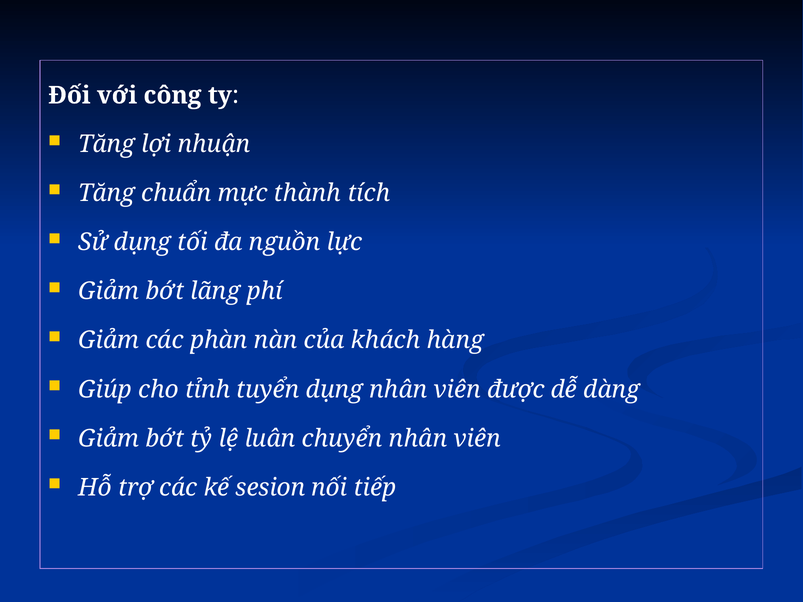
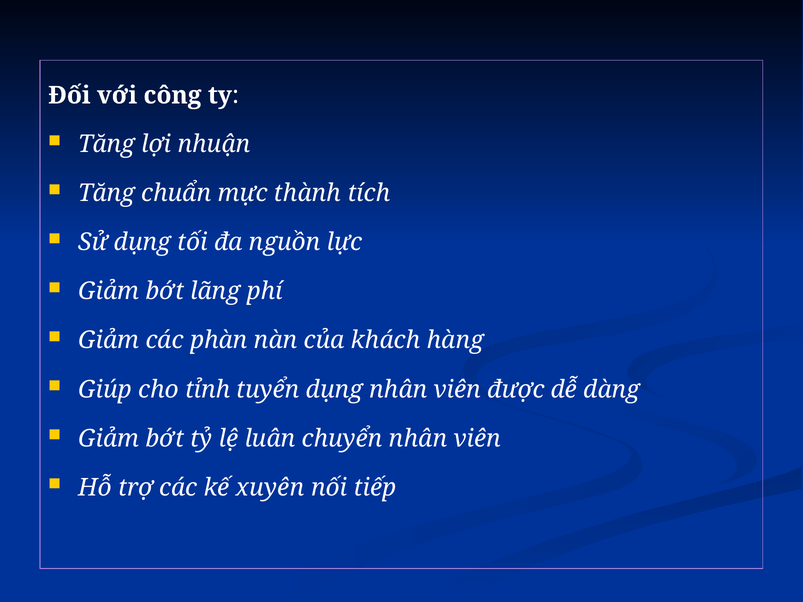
sesion: sesion -> xuyên (270, 488)
